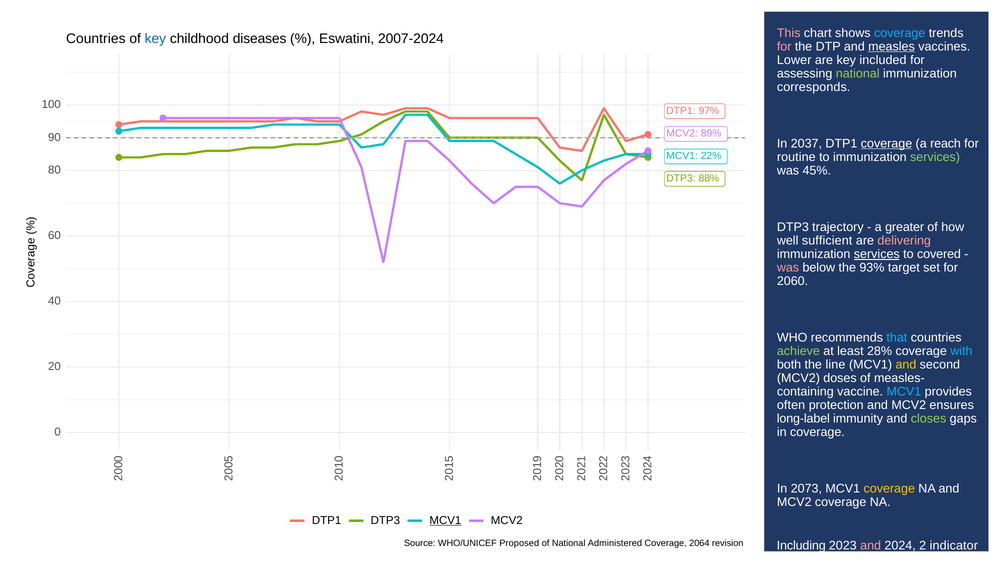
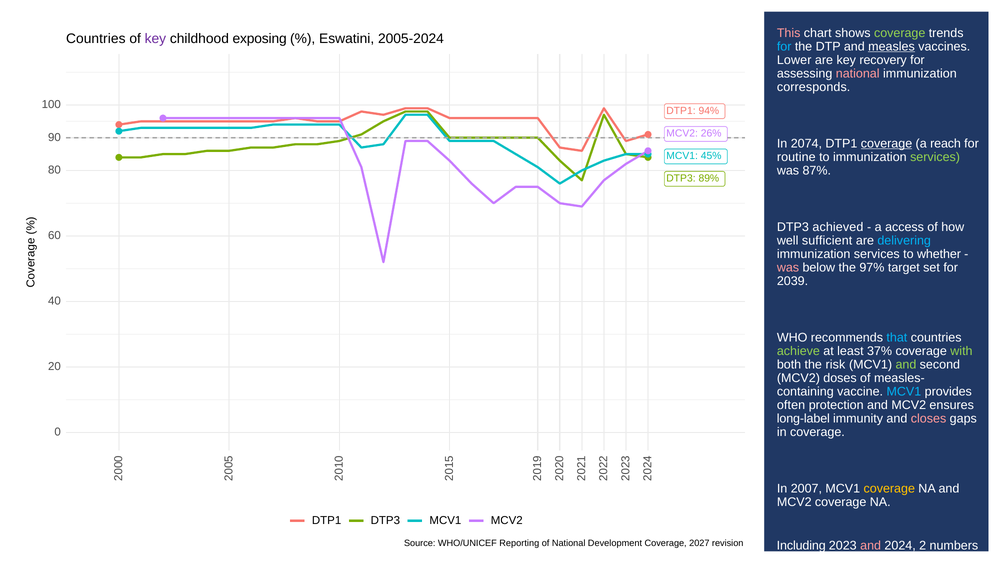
coverage colour: light blue -> light green (900, 33)
key colour: blue -> purple (155, 39)
diseases: diseases -> exposing (260, 39)
2007-2024: 2007-2024 -> 2005-2024 (411, 39)
for colour: pink -> light blue (784, 46)
included: included -> recovery (883, 60)
national colour: light green -> pink (858, 73)
97%: 97% -> 94% (709, 111)
89%: 89% -> 26% (711, 134)
2037: 2037 -> 2074 (806, 144)
22%: 22% -> 45% (711, 156)
45%: 45% -> 87% (817, 171)
88%: 88% -> 89% (709, 178)
trajectory: trajectory -> achieved (838, 227)
greater: greater -> access (905, 227)
delivering colour: pink -> light blue (904, 241)
services underline: present -> none (877, 254)
covered: covered -> whether (939, 254)
93%: 93% -> 97% (872, 268)
2060: 2060 -> 2039 (793, 281)
28%: 28% -> 37% (880, 351)
with colour: light blue -> light green (961, 351)
line: line -> risk (835, 365)
and colour: yellow -> light green (906, 365)
closes colour: light green -> pink (929, 419)
2073: 2073 -> 2007 (806, 489)
MCV1 underline: present -> none (445, 520)
Proposed: Proposed -> Reporting (519, 543)
Administered: Administered -> Development (615, 543)
2064: 2064 -> 2027 (699, 543)
indicator: indicator -> numbers (954, 546)
